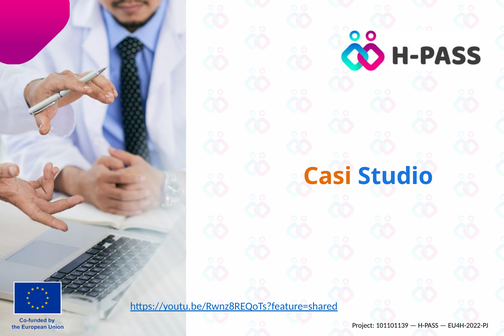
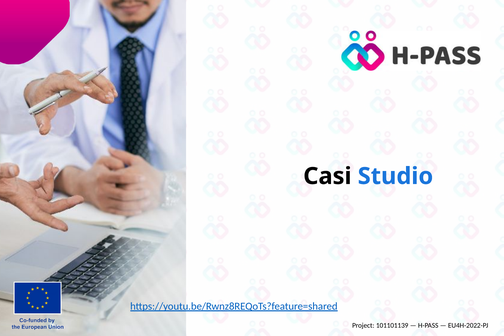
Casi colour: orange -> black (327, 176)
